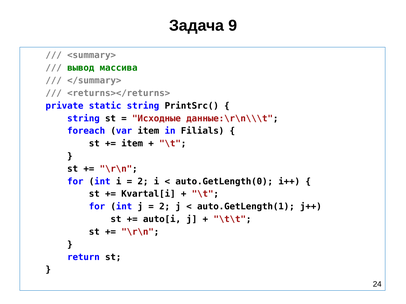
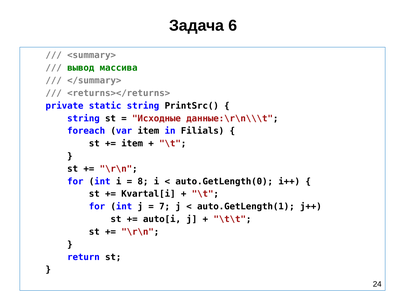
9: 9 -> 6 (233, 26)
2: 2 -> 8 (143, 182)
2: 2 -> 7 (165, 207)
